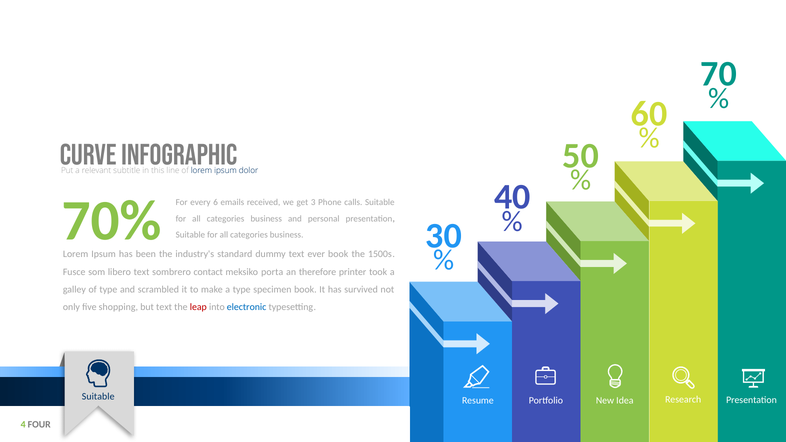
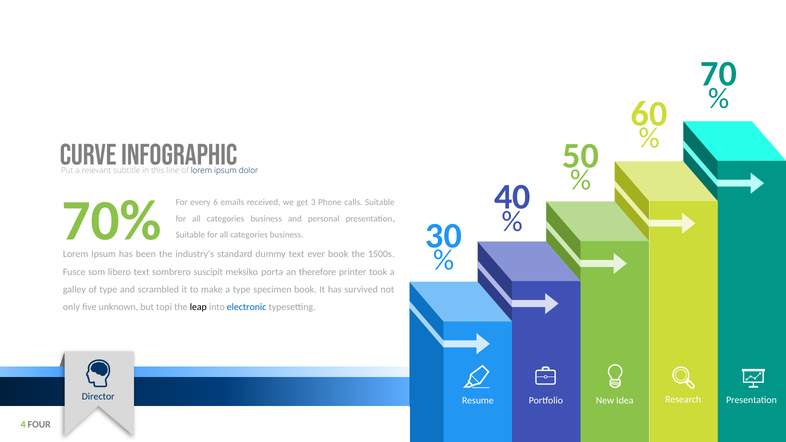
contact: contact -> suscipit (208, 272)
shopping: shopping -> unknown (118, 307)
but text: text -> topi (164, 307)
leap colour: red -> black (198, 307)
Suitable: Suitable -> Director (98, 397)
